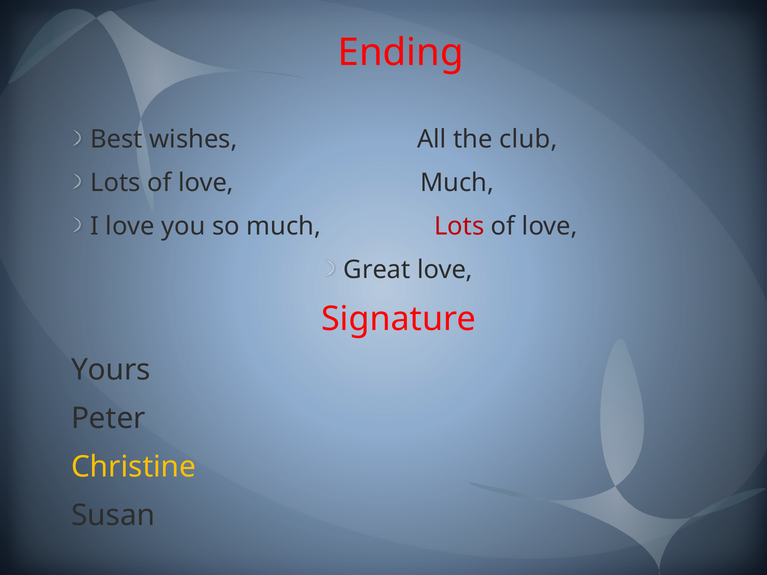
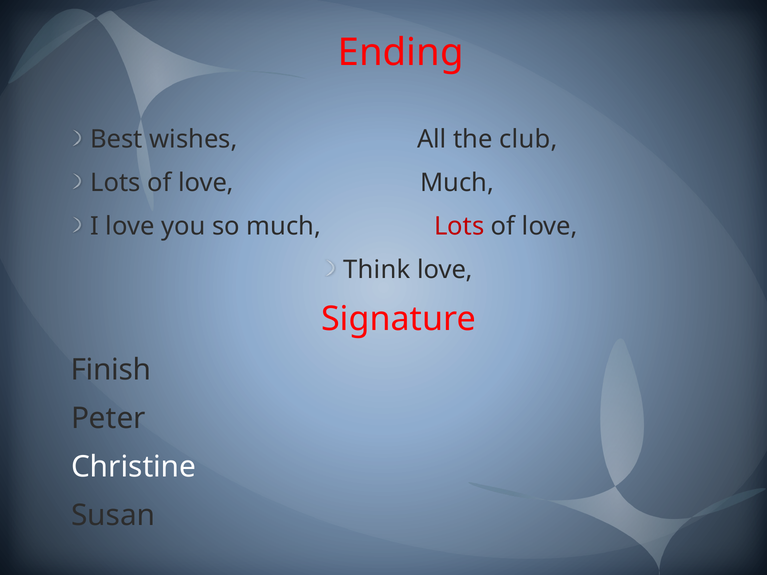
Great: Great -> Think (377, 270)
Yours: Yours -> Finish (111, 370)
Christine colour: yellow -> white (134, 467)
